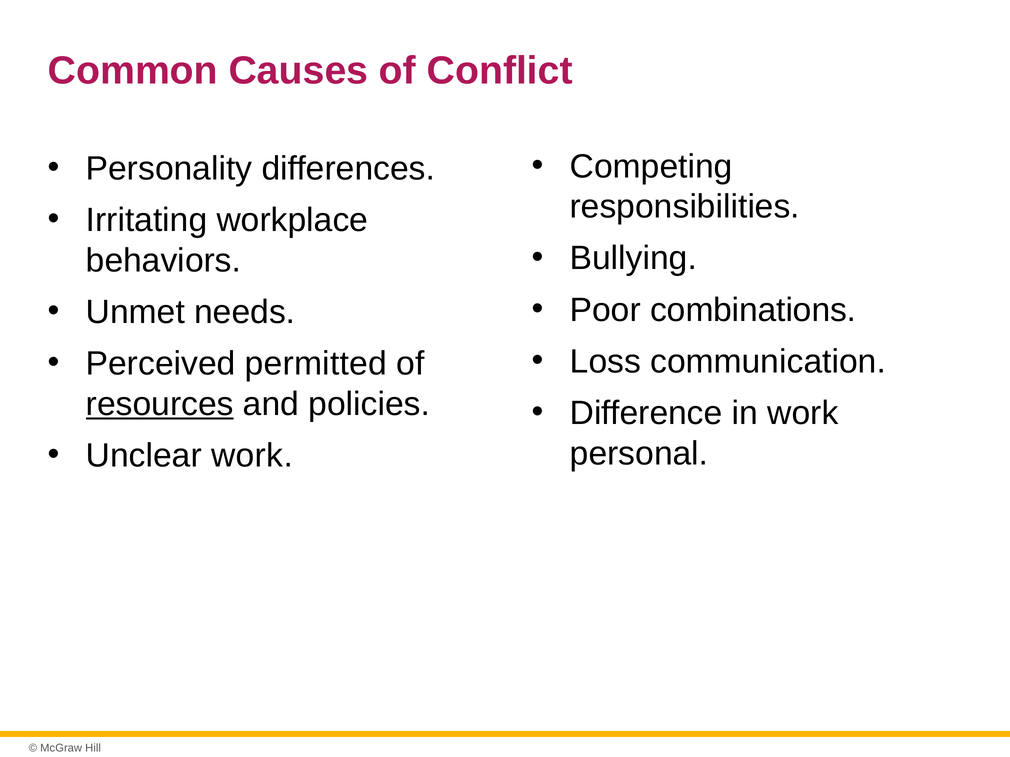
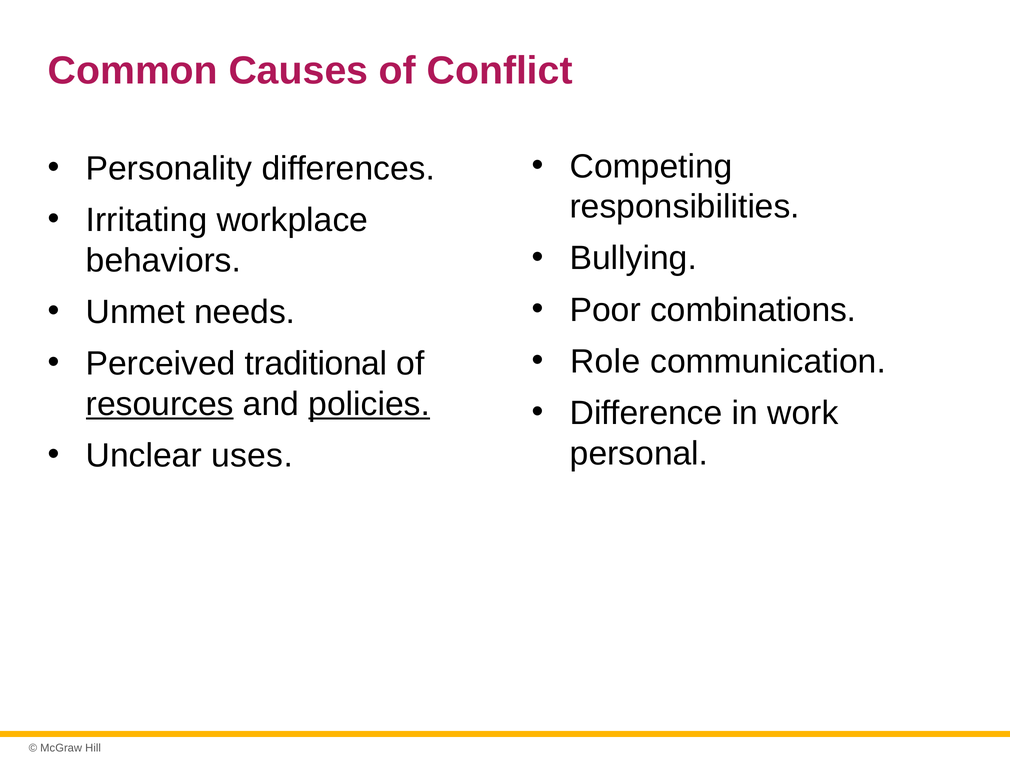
Loss: Loss -> Role (605, 362)
permitted: permitted -> traditional (316, 364)
policies underline: none -> present (369, 404)
Unclear work: work -> uses (252, 456)
